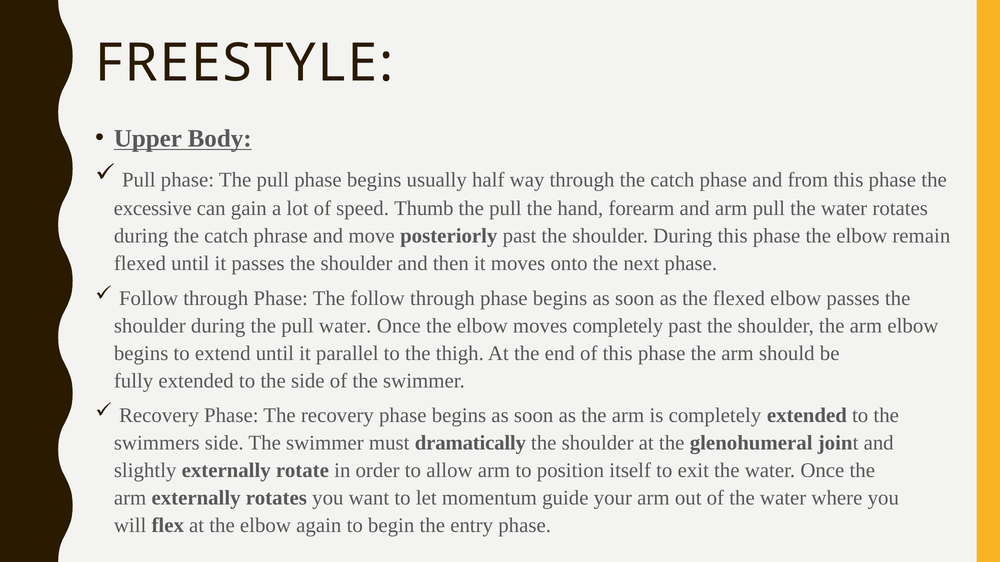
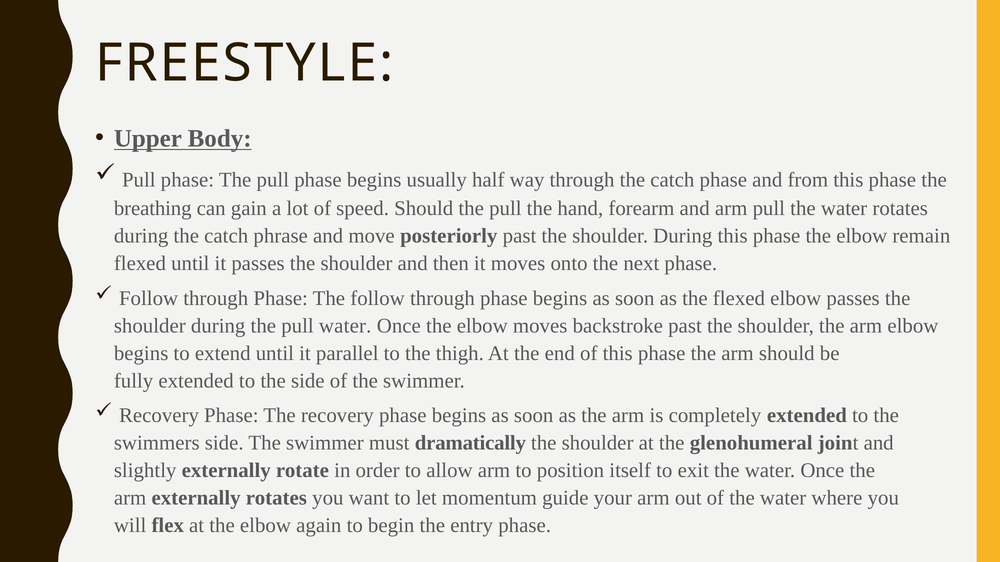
excessive: excessive -> breathing (153, 209)
speed Thumb: Thumb -> Should (424, 209)
moves completely: completely -> backstroke (618, 326)
